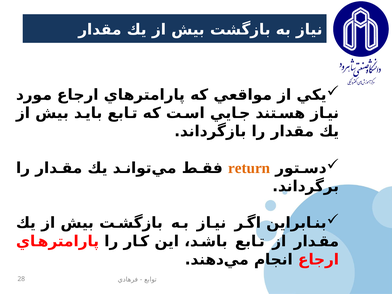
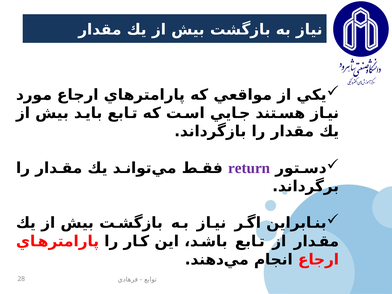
return colour: orange -> purple (249, 168)
